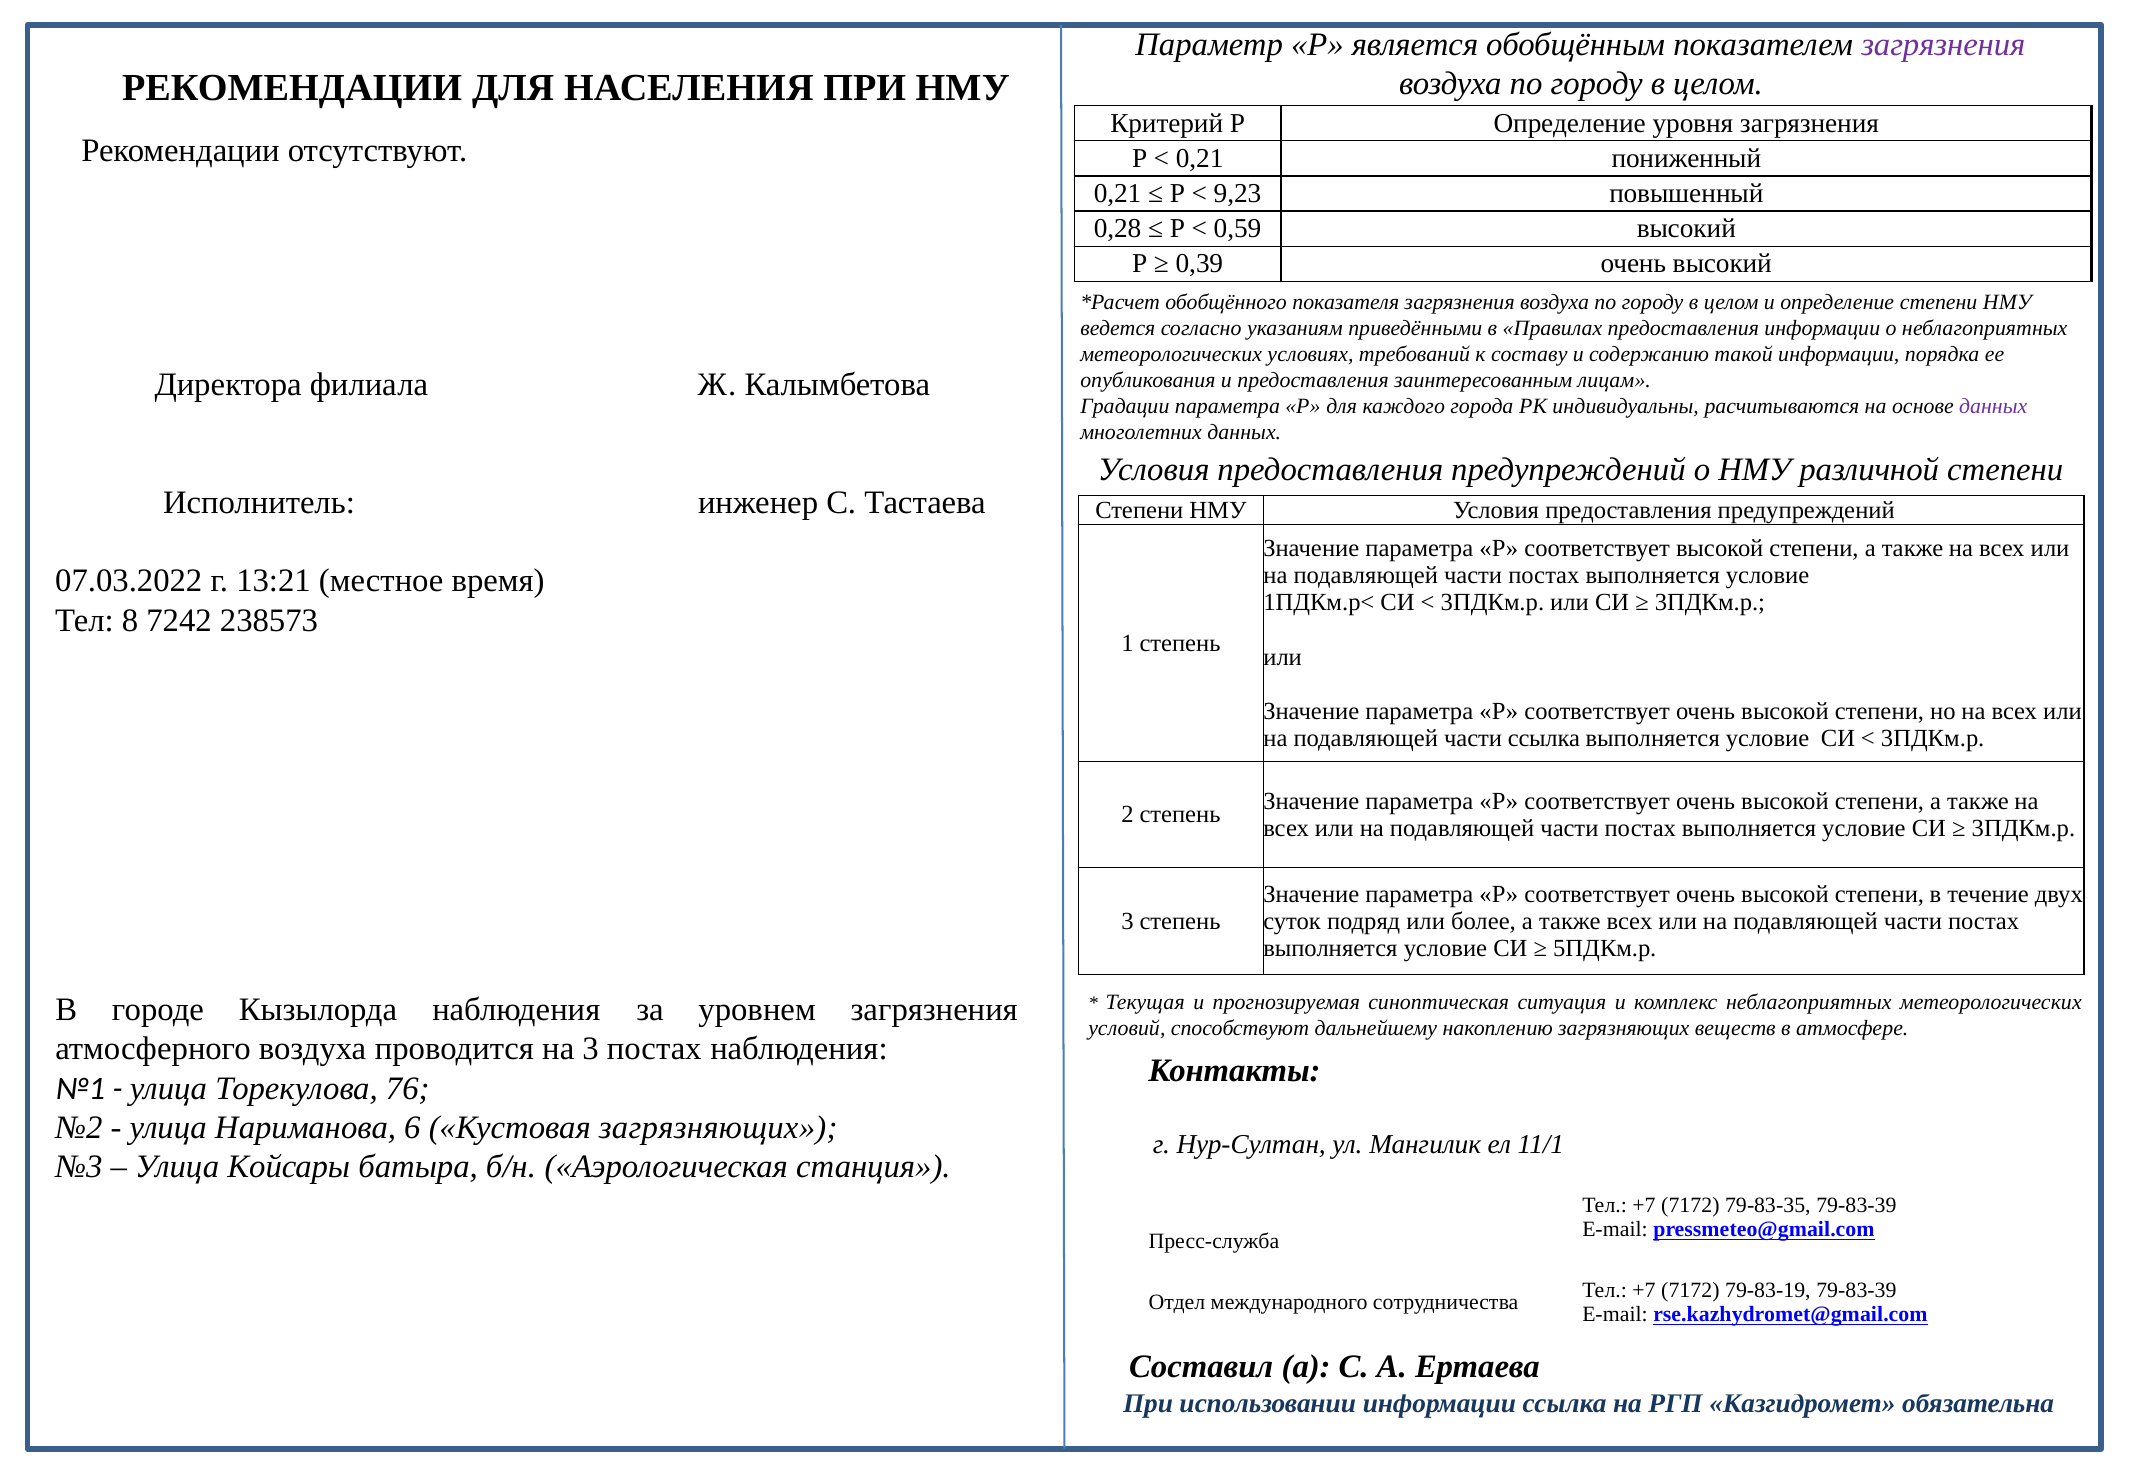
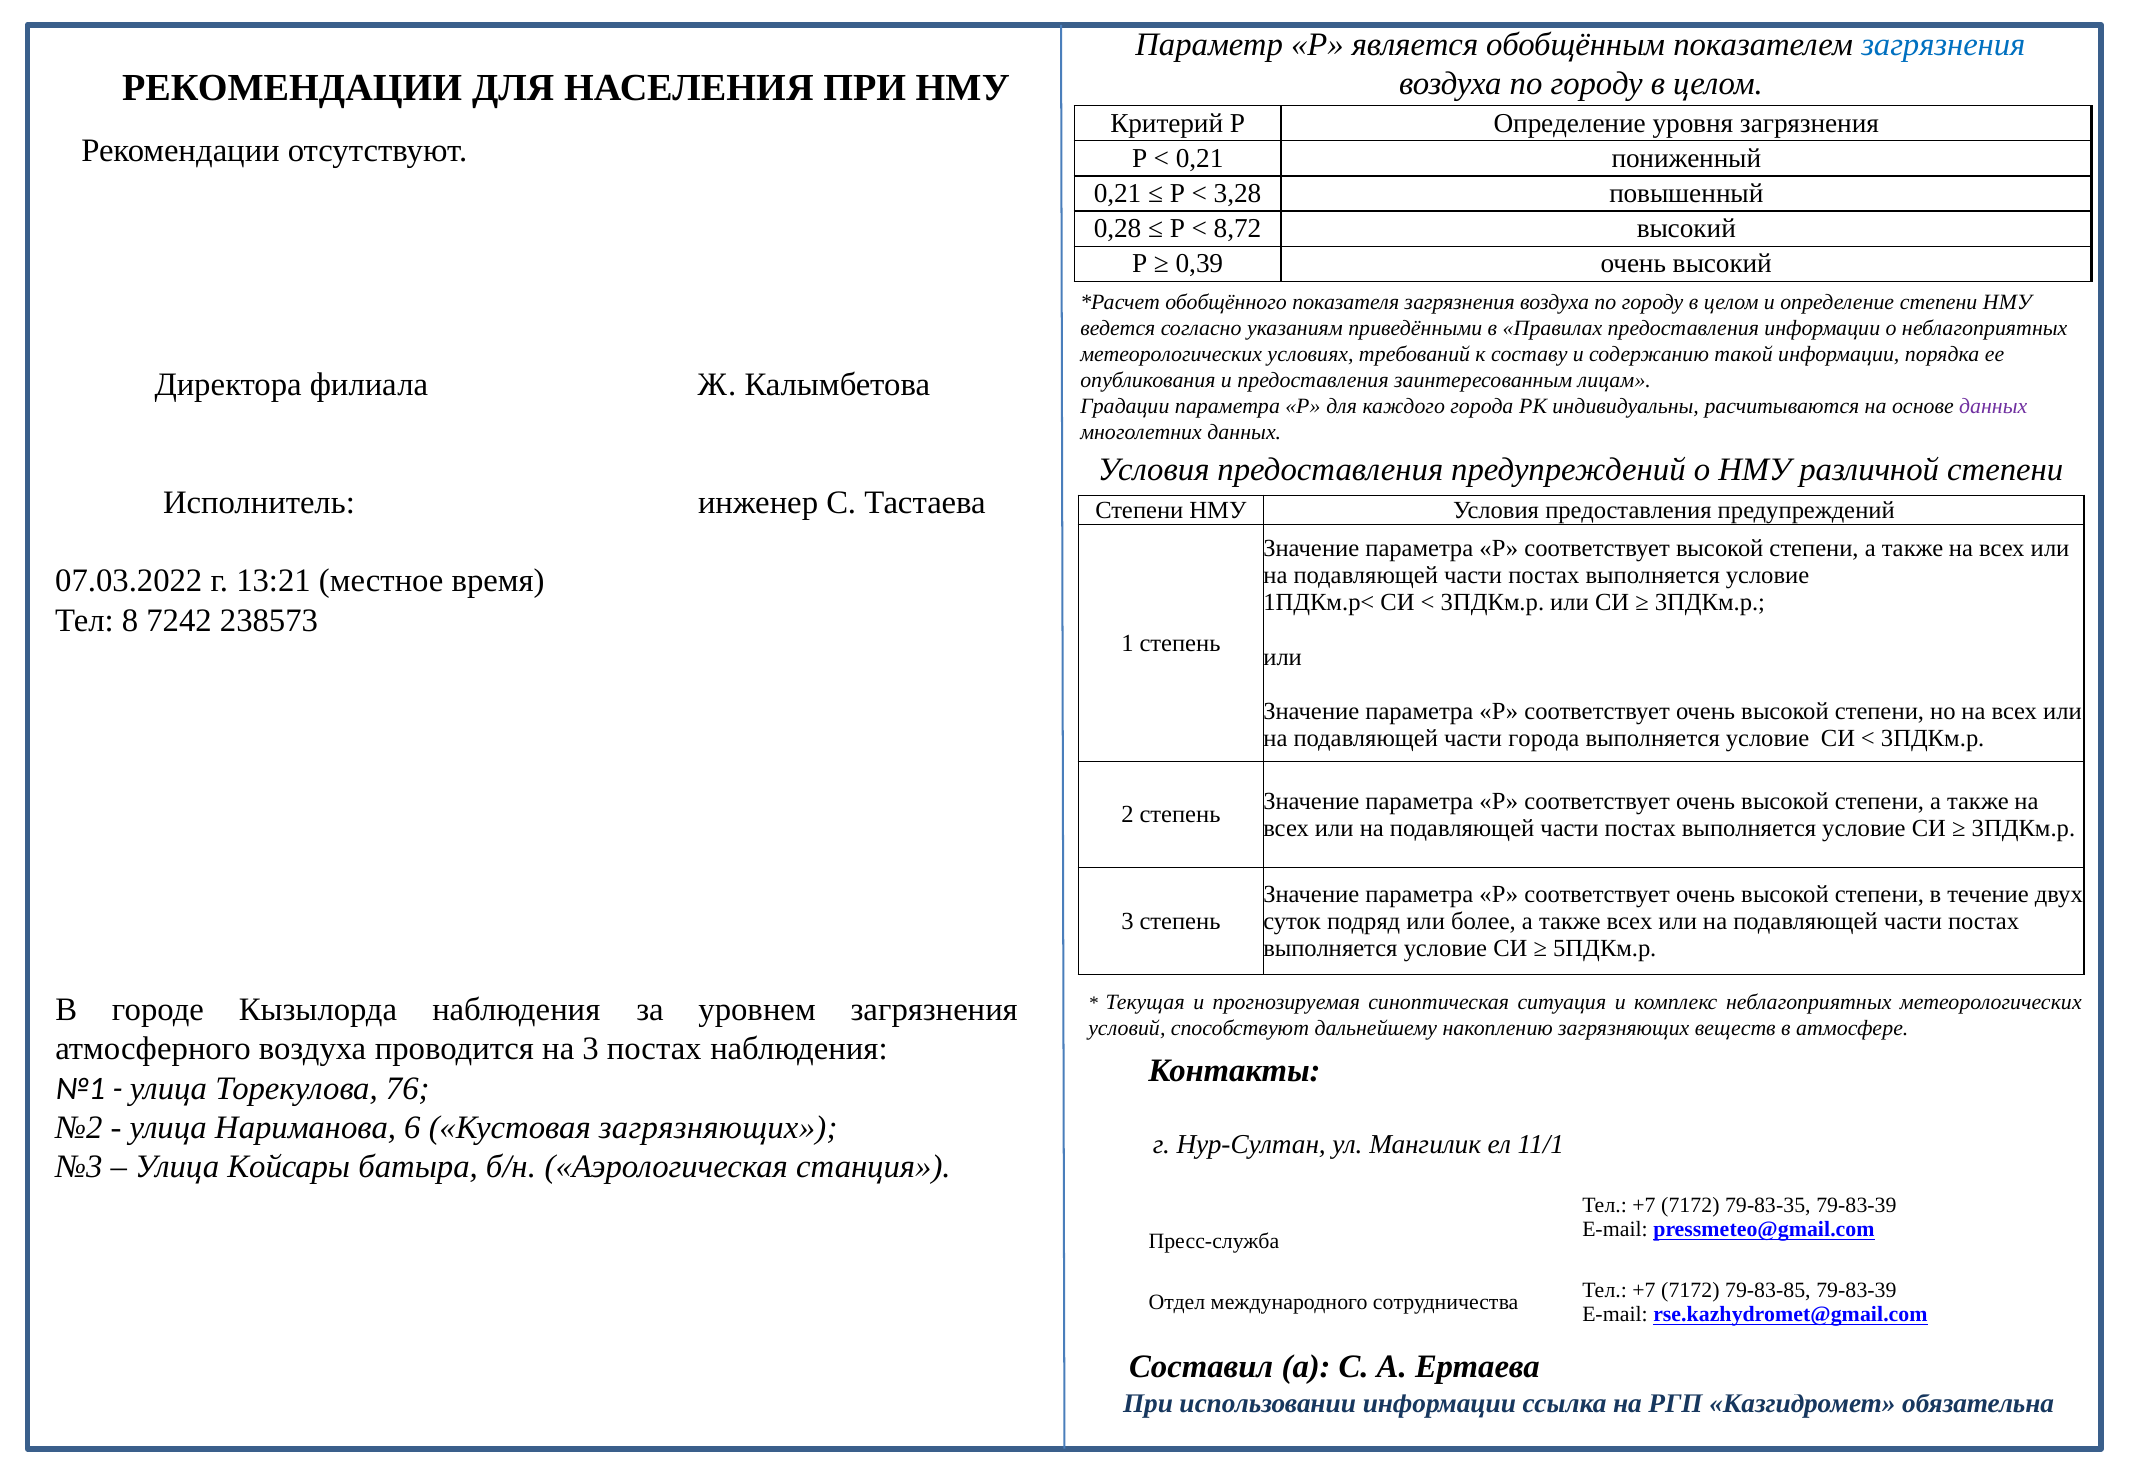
загрязнения colour: purple -> blue (1943, 44)
9,23: 9,23 -> 3,28 (1237, 193)
0,59: 0,59 -> 8,72 (1237, 228)
части ссылка: ссылка -> города (1544, 739)
79-83-19: 79-83-19 -> 79-83-85 (1768, 1290)
